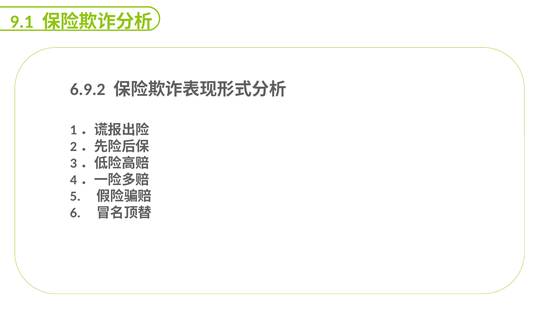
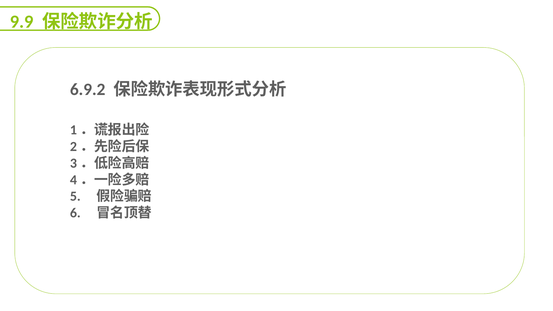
9.1: 9.1 -> 9.9 (22, 22)
